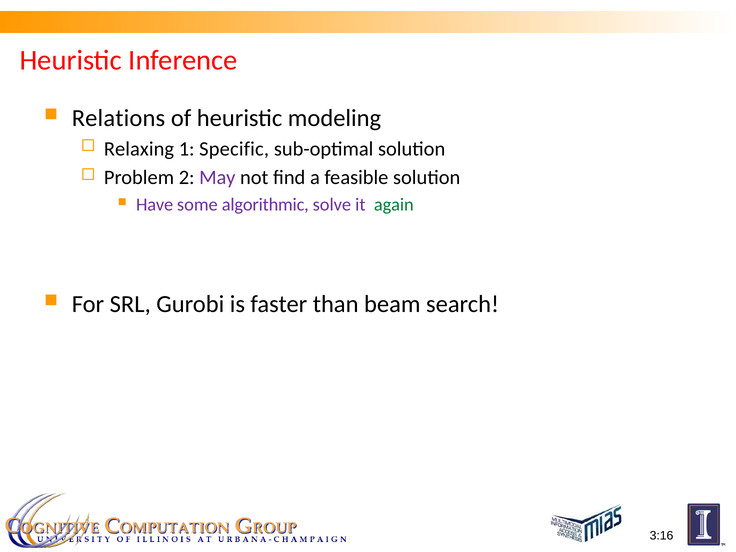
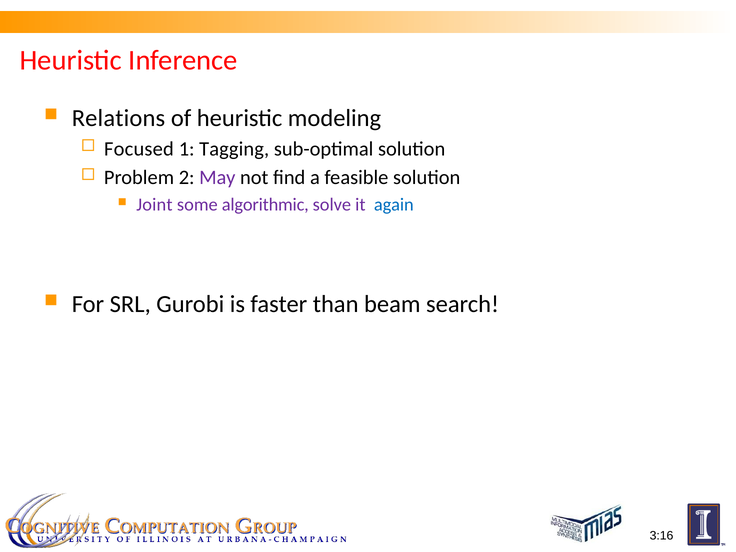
Relaxing: Relaxing -> Focused (139, 149)
Specific: Specific -> Tagging (234, 149)
Have: Have -> Joint (154, 205)
again colour: green -> blue (394, 205)
